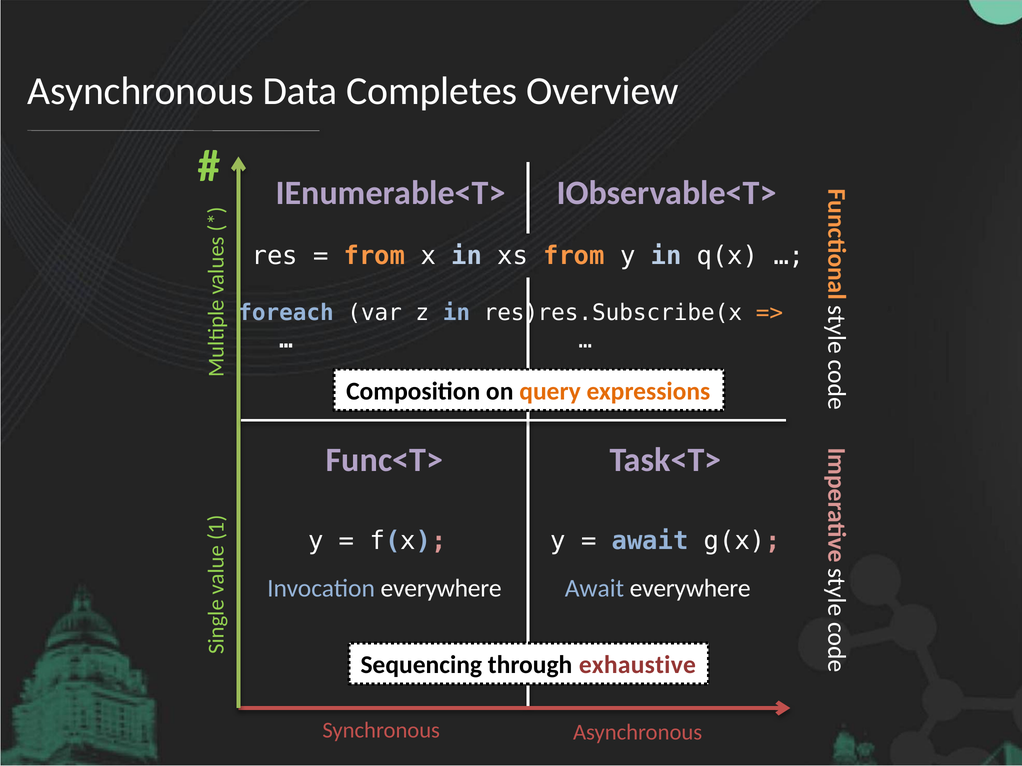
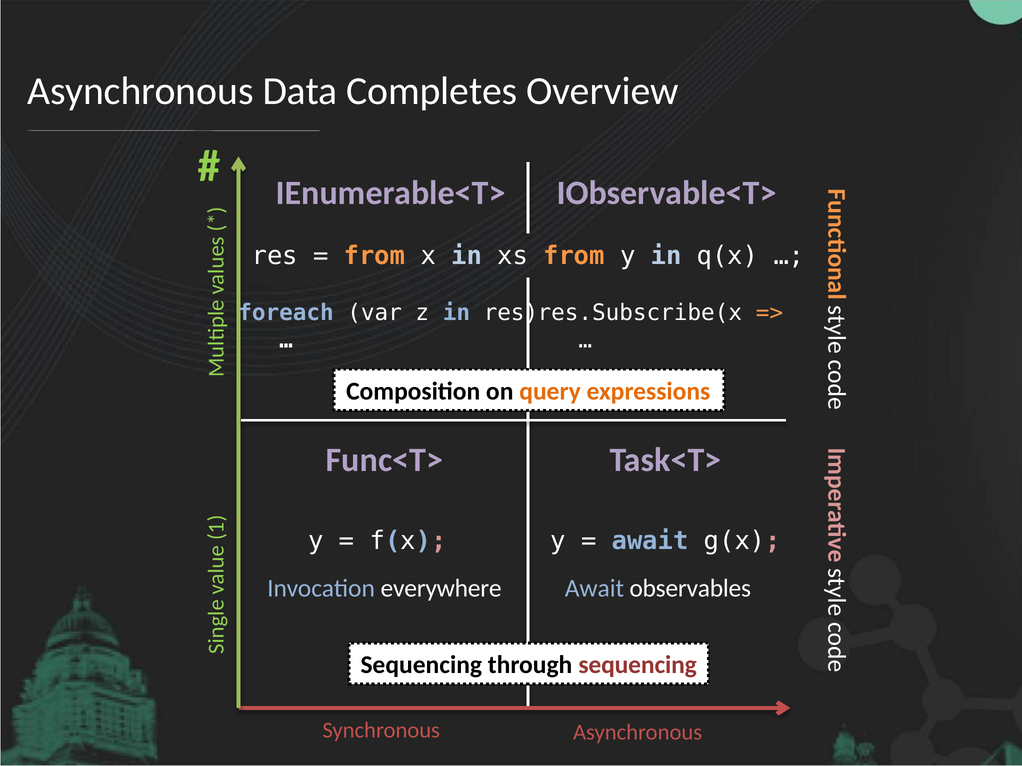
Await everywhere: everywhere -> observables (690, 589)
through exhaustive: exhaustive -> sequencing (638, 665)
